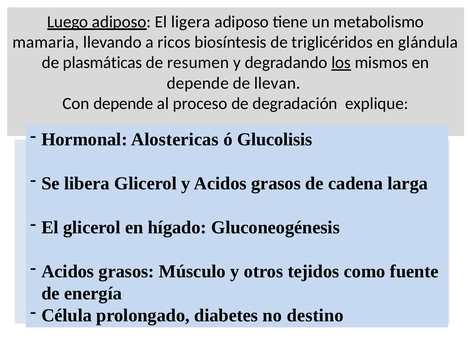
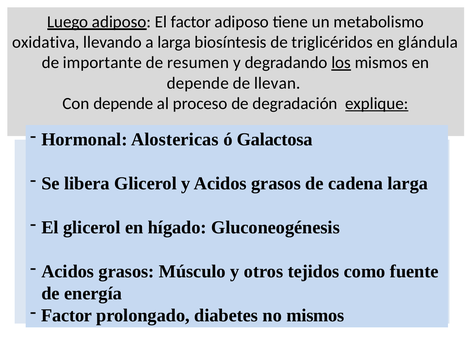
El ligera: ligera -> factor (191, 22)
mamaria: mamaria -> oxidativa (46, 42)
a ricos: ricos -> larga (174, 42)
plasmáticas: plasmáticas -> importante (102, 63)
explique underline: none -> present (377, 103)
Glucolisis: Glucolisis -> Galactosa (275, 139)
Célula: Célula -> Factor (67, 315)
no destino: destino -> mismos (315, 315)
